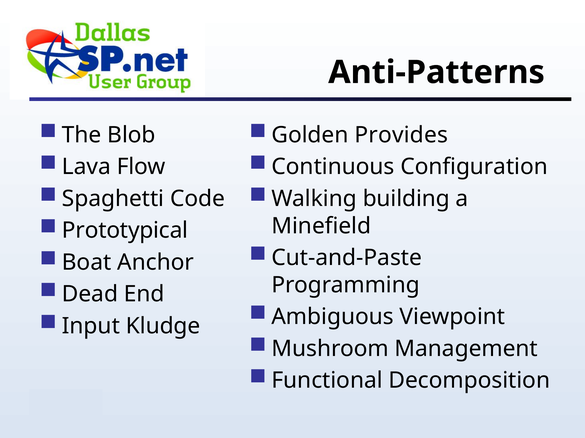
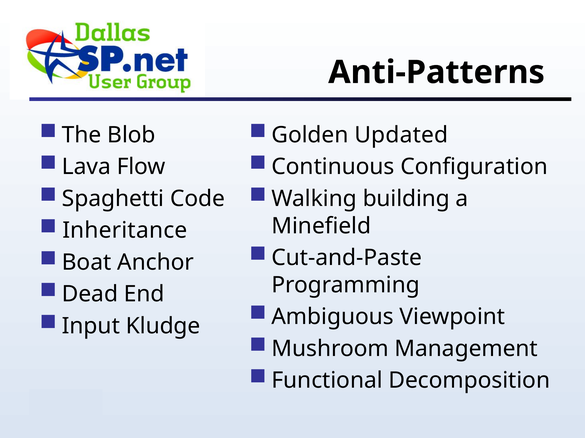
Provides: Provides -> Updated (401, 135)
Prototypical: Prototypical -> Inheritance (125, 231)
